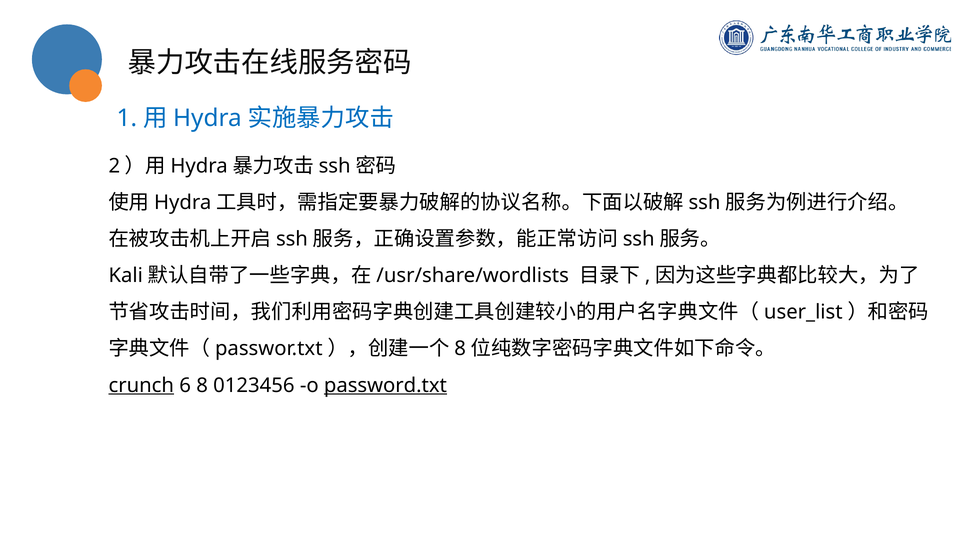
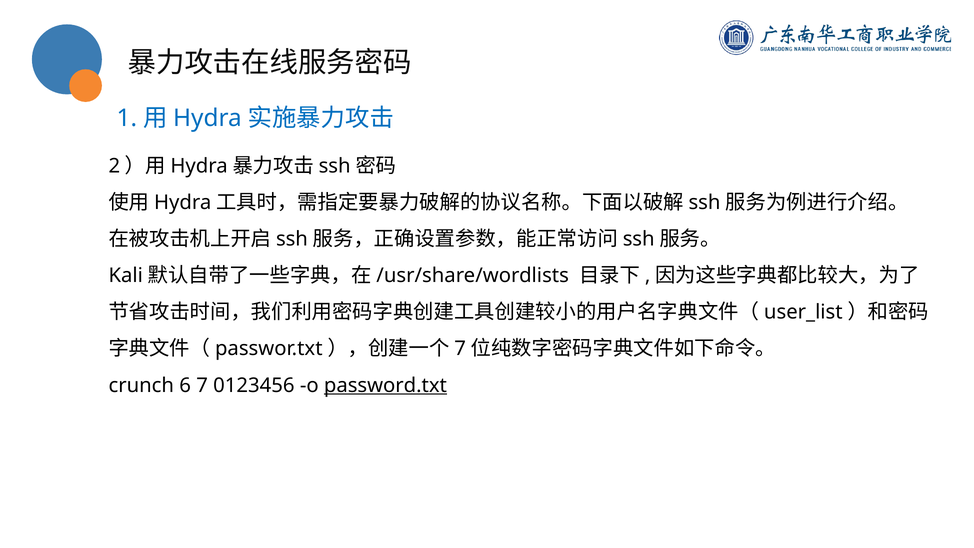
8: 8 -> 7 (460, 349)
crunch underline: present -> none (141, 385)
6 8: 8 -> 7 (202, 385)
